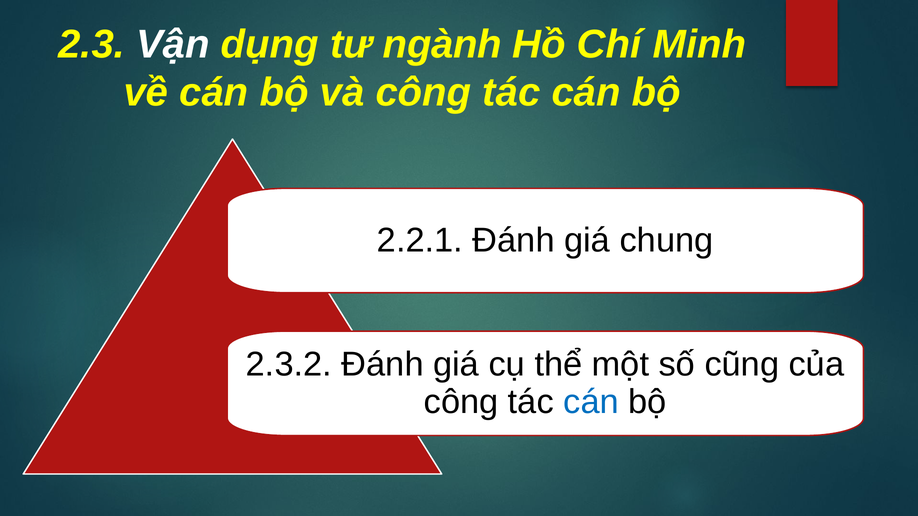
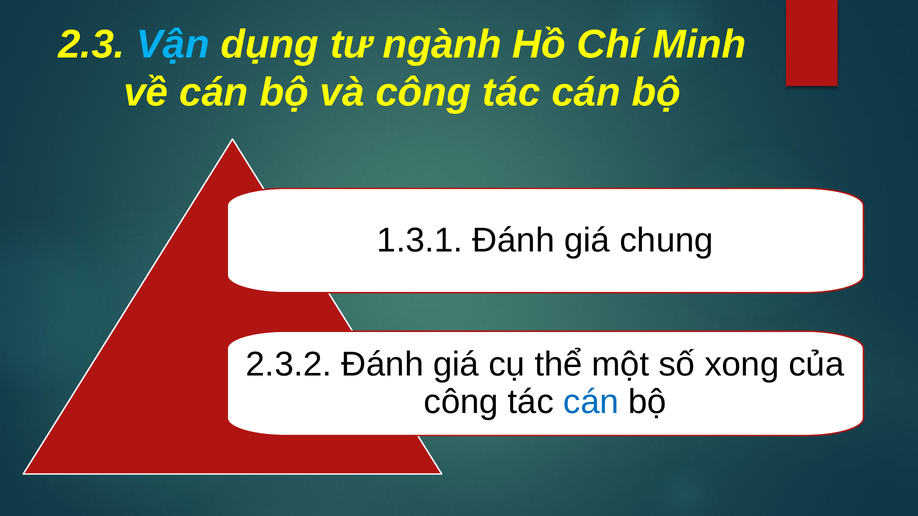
Vận colour: white -> light blue (173, 44)
2.2.1: 2.2.1 -> 1.3.1 (420, 240)
cũng: cũng -> xong (742, 365)
